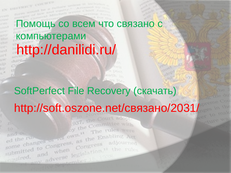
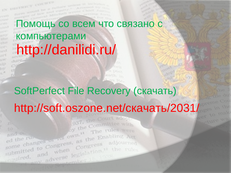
http://soft.oszone.net/связано/2031/: http://soft.oszone.net/связано/2031/ -> http://soft.oszone.net/скачать/2031/ (107, 108)
